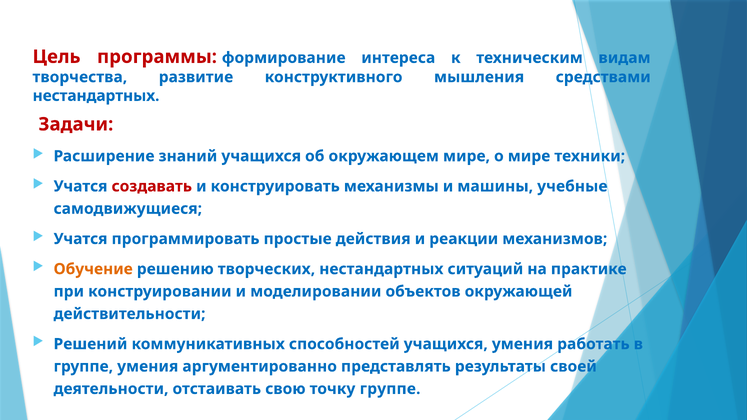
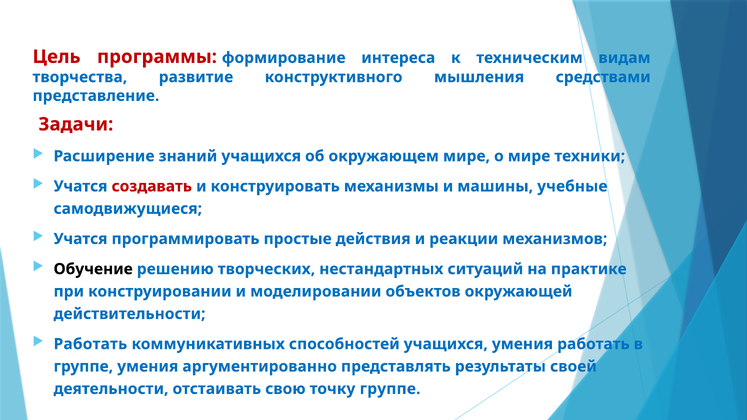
нестандартных: нестандартных -> представление (96, 96)
Обучение colour: orange -> black (93, 269)
Решений: Решений -> Работать (90, 344)
